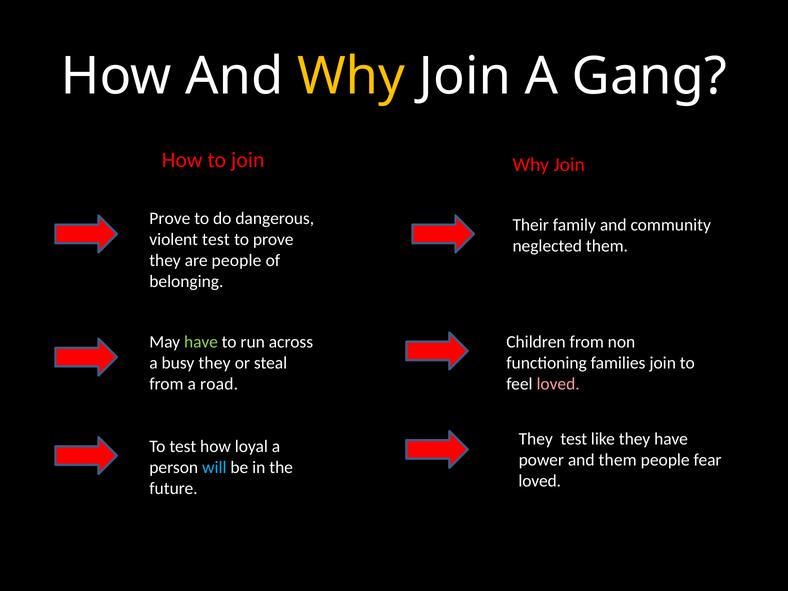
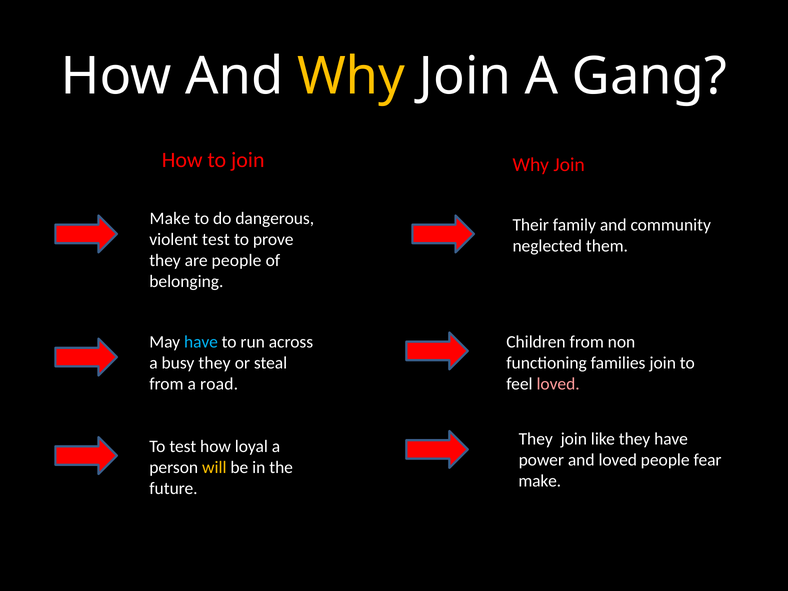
Prove: Prove -> Make (170, 219)
have colour: light green -> light blue (201, 342)
They test: test -> join (574, 439)
and them: them -> loved (618, 460)
will colour: light blue -> yellow (214, 468)
loved: loved -> make (540, 481)
